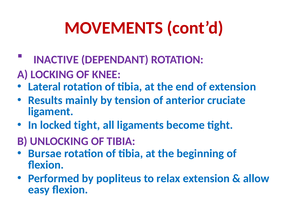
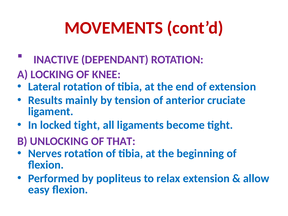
UNLOCKING OF TIBIA: TIBIA -> THAT (121, 141)
Bursae: Bursae -> Nerves (45, 154)
